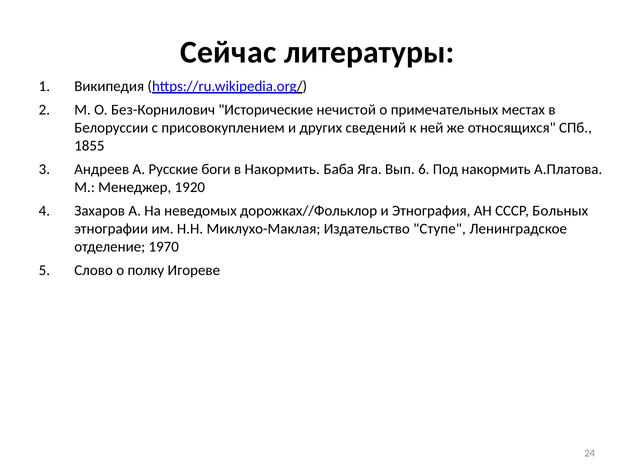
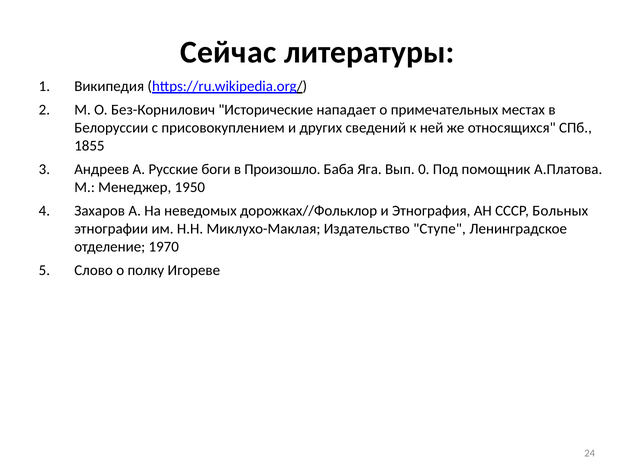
нечистой: нечистой -> нападает (346, 110)
в Накормить: Накормить -> Произошло (282, 169)
6: 6 -> 0 (424, 169)
Под накормить: накормить -> помощник (496, 169)
1920: 1920 -> 1950 (190, 187)
